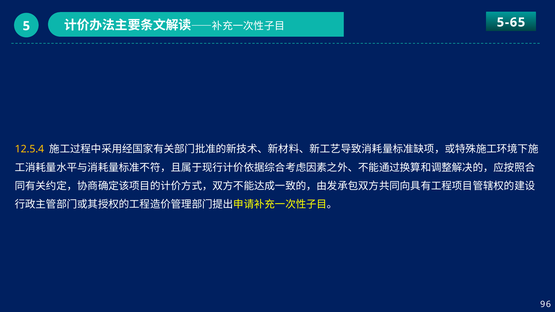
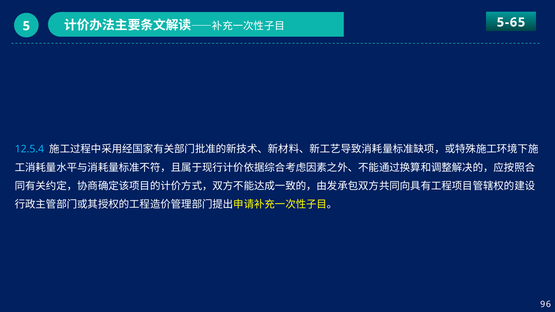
12.5.4 colour: yellow -> light blue (29, 149)
